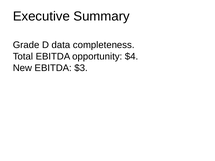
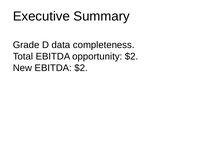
opportunity $4: $4 -> $2 (132, 57)
EBITDA $3: $3 -> $2 (81, 68)
